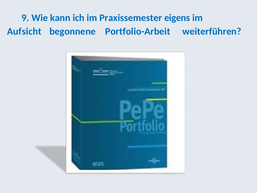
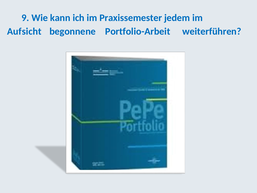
eigens: eigens -> jedem (177, 18)
